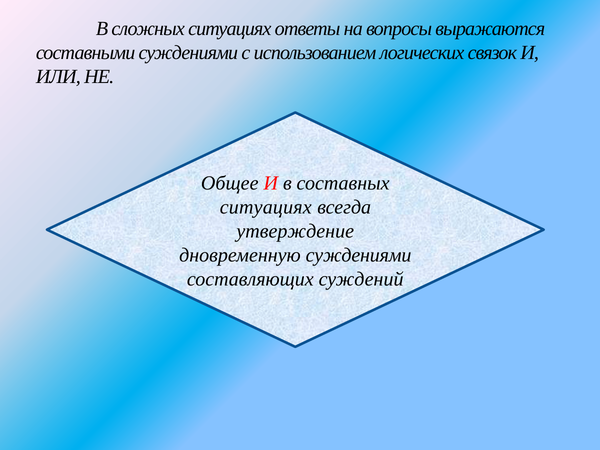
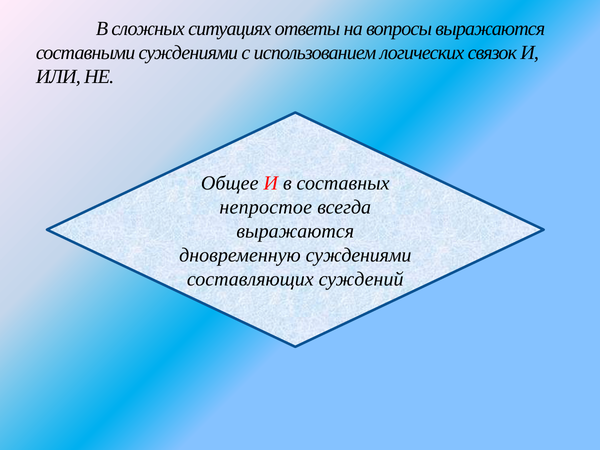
ситуациях: ситуациях -> непростое (266, 207)
утверждение: утверждение -> выражаются (295, 231)
